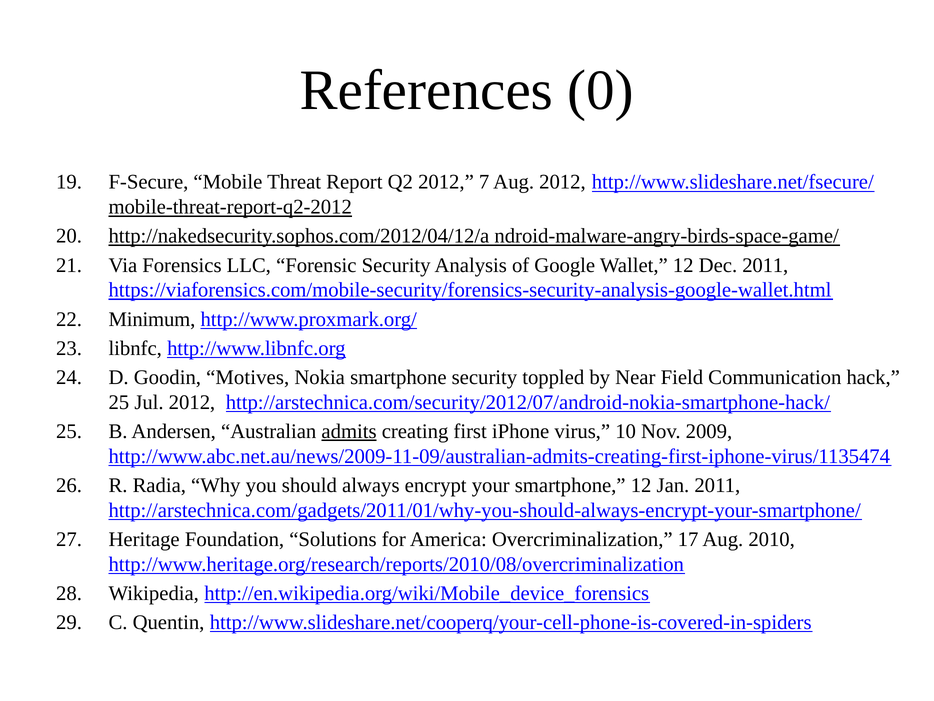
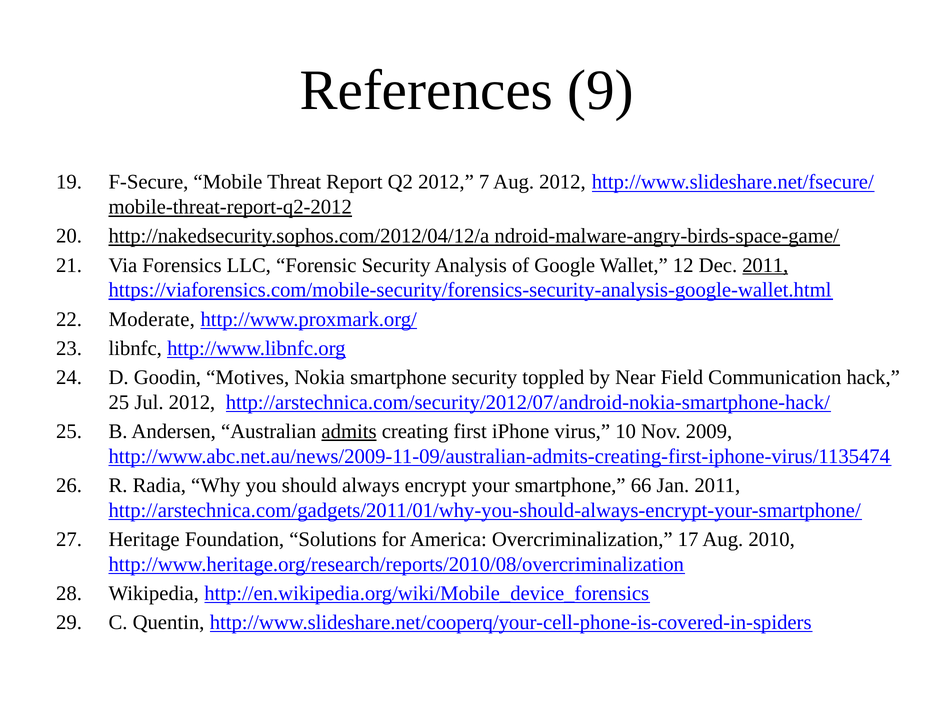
0: 0 -> 9 (601, 90)
2011 underline: none -> present (765, 265)
Minimum: Minimum -> Moderate (152, 319)
smartphone 12: 12 -> 66 (641, 485)
